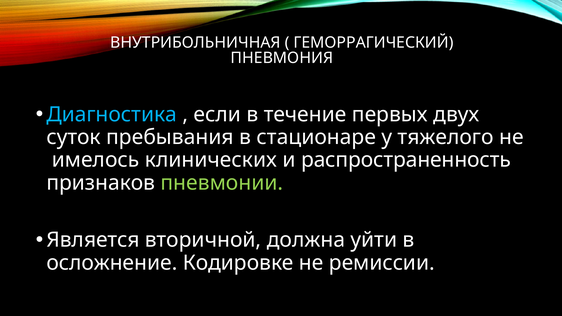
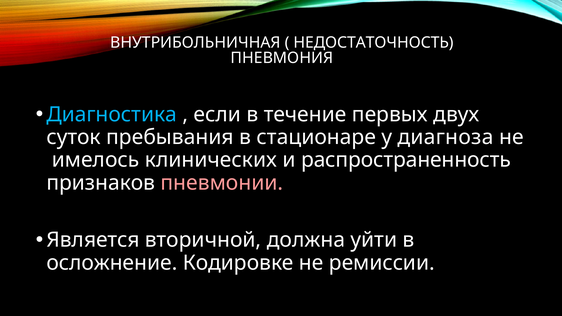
ГЕМОРРАГИЧЕСКИЙ: ГЕМОРРАГИЧЕСКИЙ -> НЕДОСТАТОЧНОСТЬ (374, 43)
тяжелого: тяжелого -> диагноза (446, 137)
пневмонии colour: light green -> pink (222, 183)
